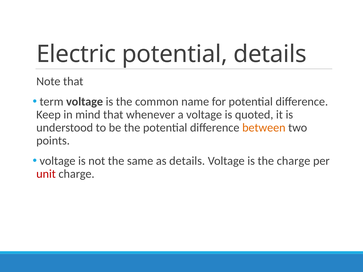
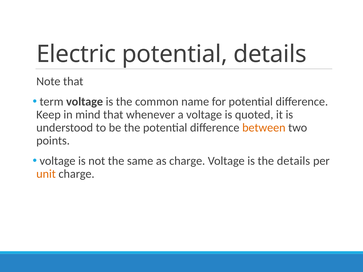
as details: details -> charge (187, 161)
the charge: charge -> details (293, 161)
unit colour: red -> orange (46, 174)
